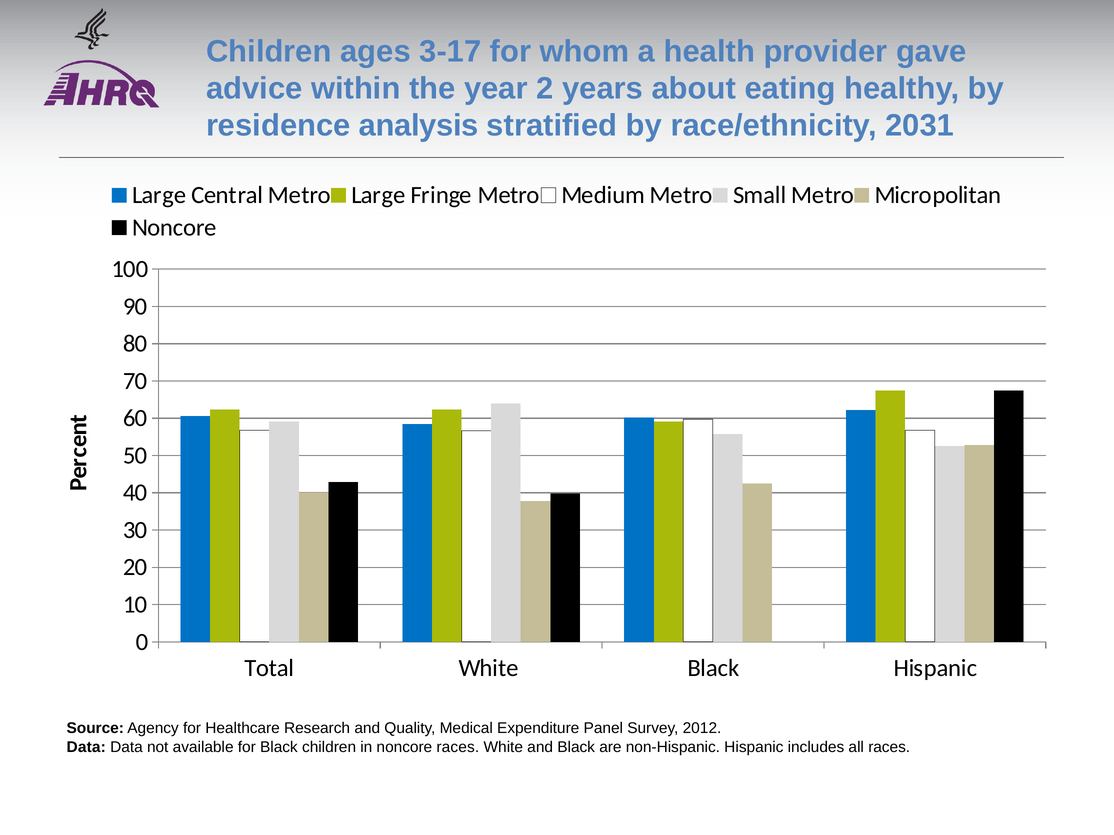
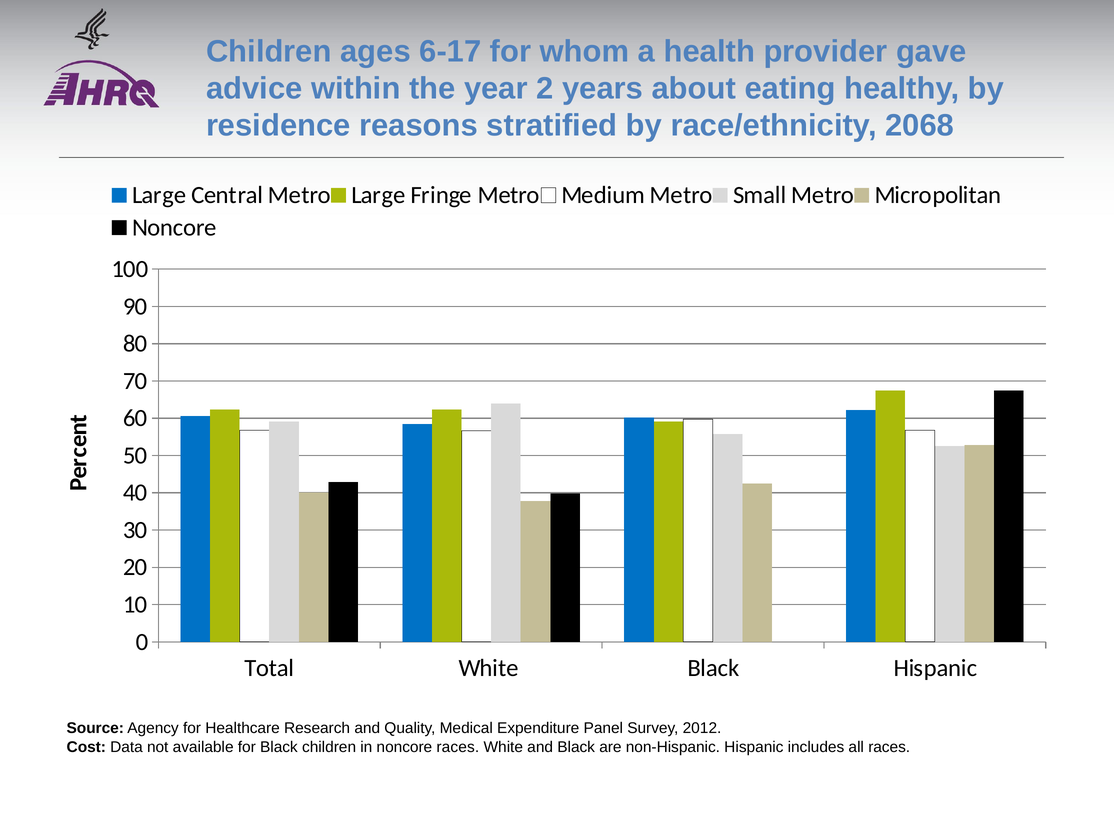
3-17: 3-17 -> 6-17 (450, 51)
analysis: analysis -> reasons (419, 126)
2031: 2031 -> 2068 (920, 126)
Data: Data -> Cost (86, 747)
